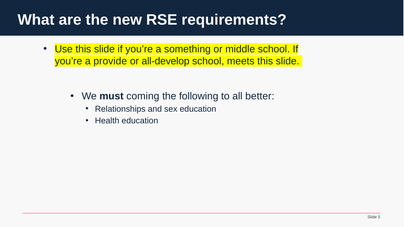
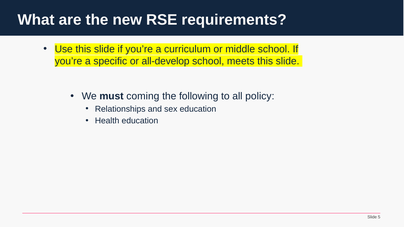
something: something -> curriculum (187, 49)
provide: provide -> specific (110, 61)
better: better -> policy (260, 96)
